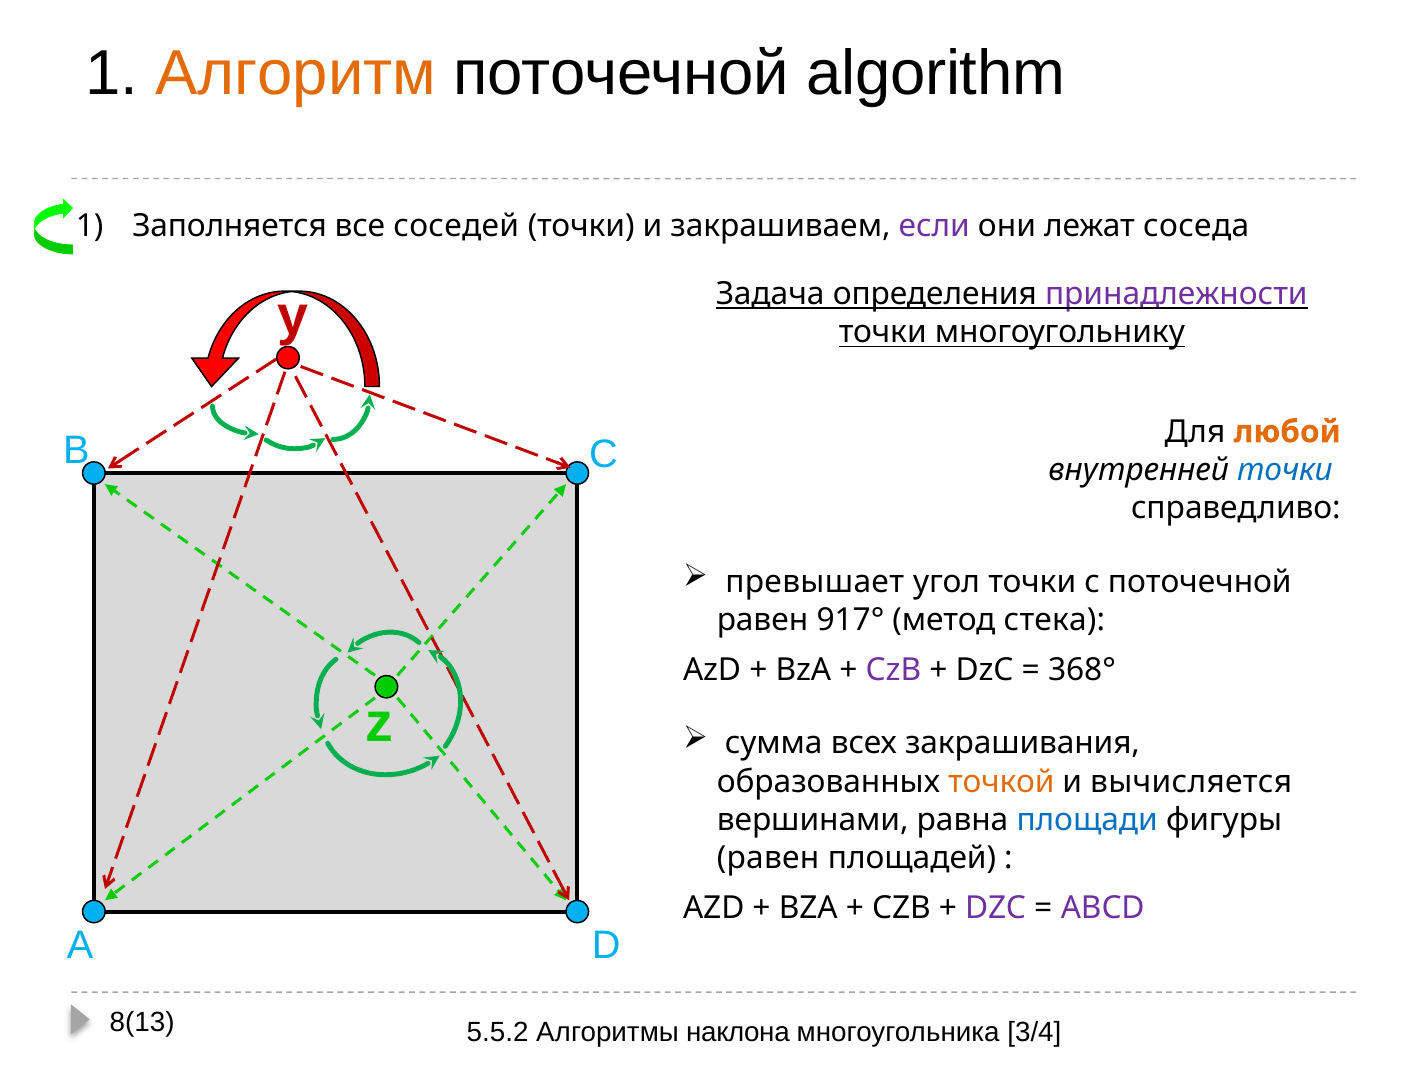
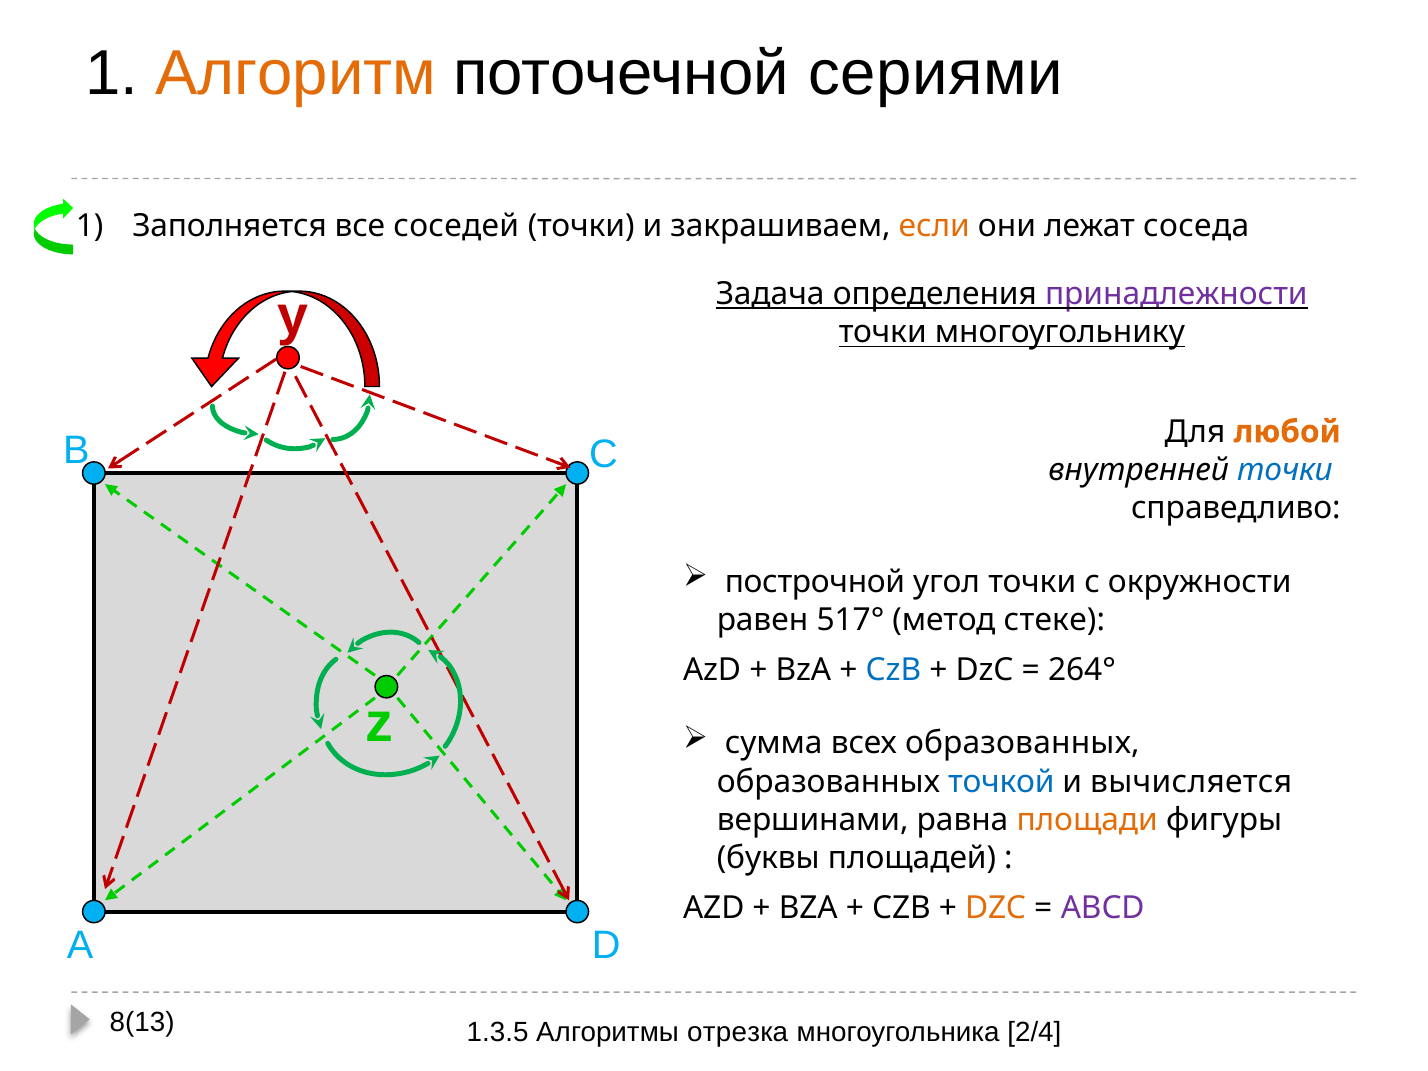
algorithm: algorithm -> сериями (935, 73)
если colour: purple -> orange (934, 226)
превышает: превышает -> построчной (815, 582)
с поточечной: поточечной -> окружности (1200, 582)
917°: 917° -> 517° (850, 620)
стека: стека -> стеке (1054, 620)
CzB colour: purple -> blue (893, 670)
368°: 368° -> 264° (1082, 670)
всех закрашивания: закрашивания -> образованных (1022, 744)
точкой colour: orange -> blue (1001, 782)
площади colour: blue -> orange (1087, 820)
равен: равен -> буквы (768, 858)
DZC colour: purple -> orange (996, 908)
5.5.2: 5.5.2 -> 1.3.5 (498, 1033)
наклона: наклона -> отрезка (738, 1033)
3/4: 3/4 -> 2/4 (1034, 1033)
